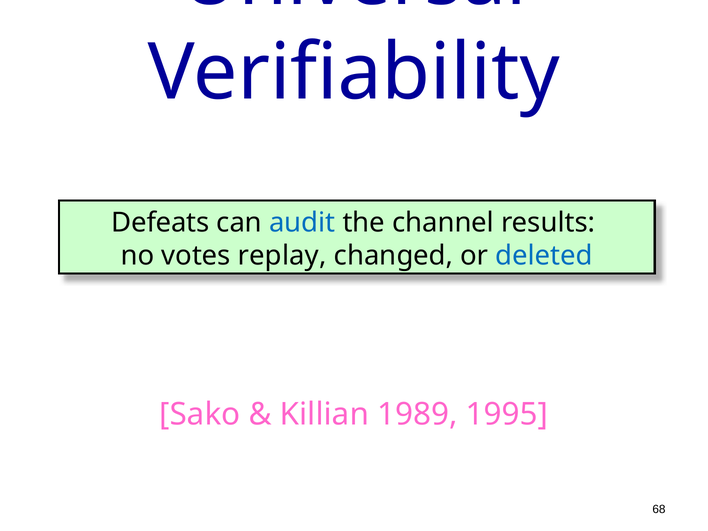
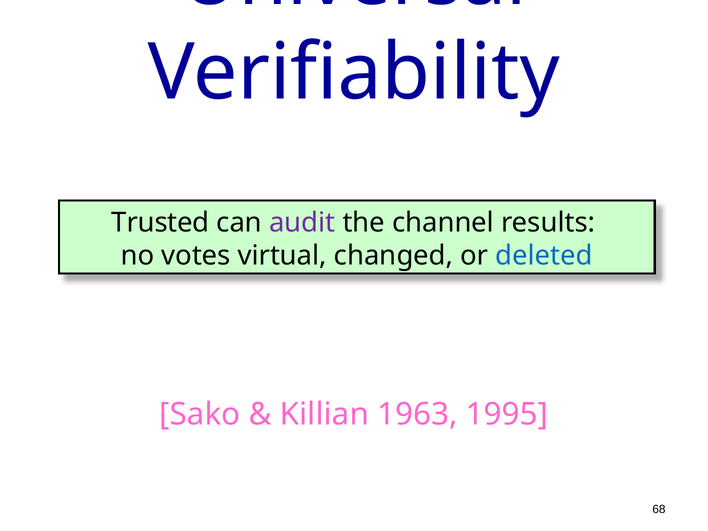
Defeats: Defeats -> Trusted (160, 223)
audit colour: blue -> purple (302, 223)
replay: replay -> virtual (282, 256)
1989: 1989 -> 1963 (417, 415)
